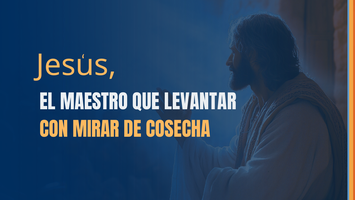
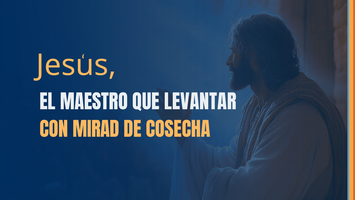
MIRAR: MIRAR -> MIRAD (96, 130)
